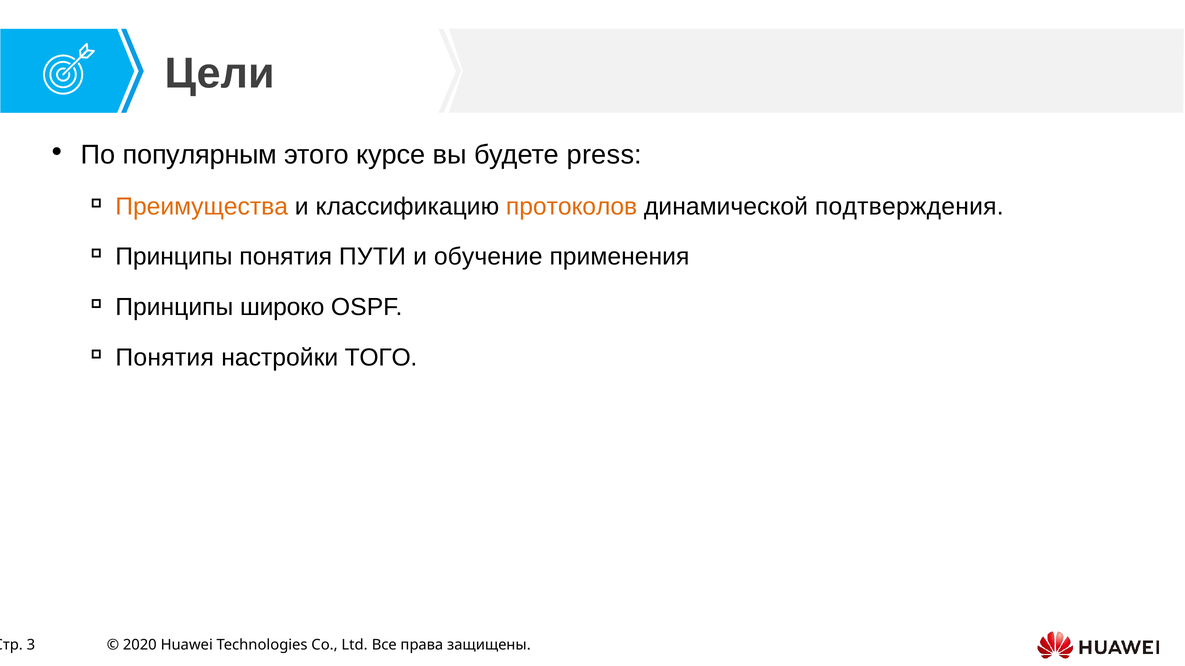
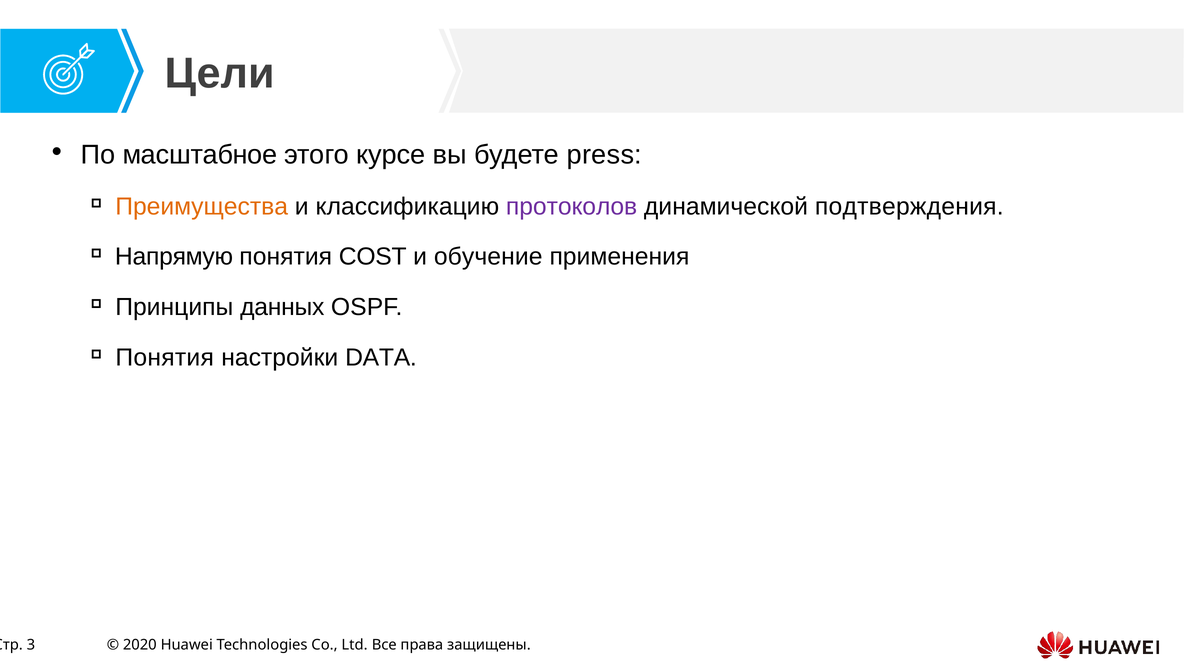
популярным: популярным -> масштабное (200, 155)
протоколов colour: orange -> purple (572, 207)
Принципы: Принципы -> Напрямую (174, 257)
ПУТИ: ПУТИ -> COST (373, 257)
широко: широко -> данных (282, 307)
ТОГО: ТОГО -> DATA (381, 358)
